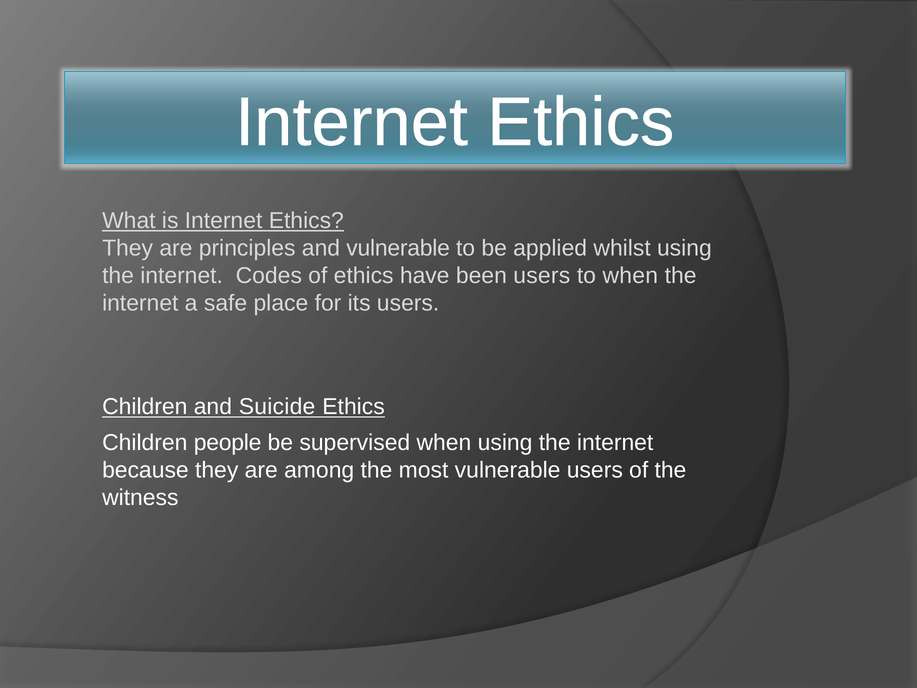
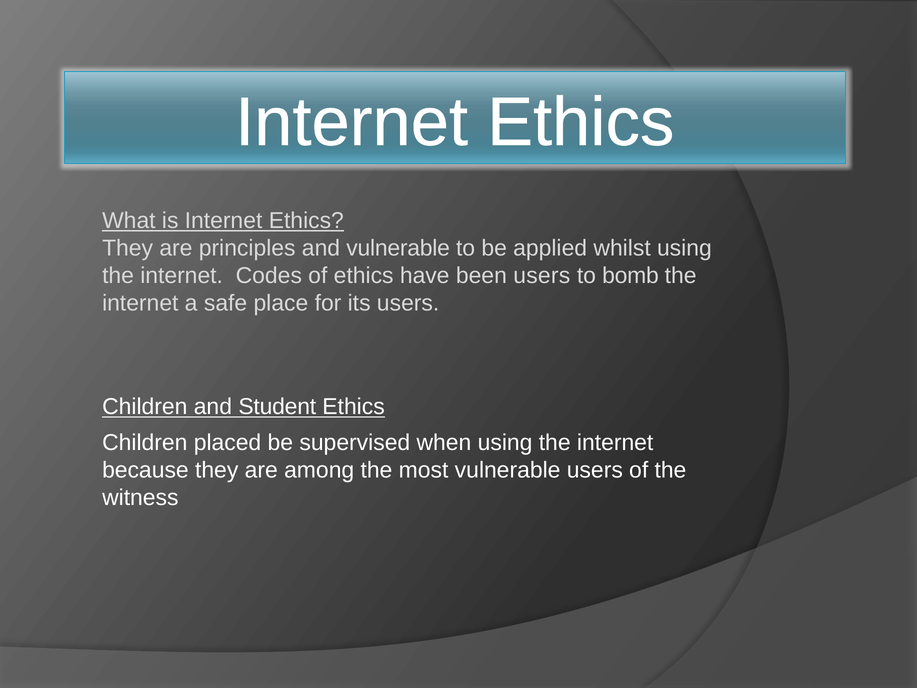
to when: when -> bomb (631, 275)
Suicide: Suicide -> Student (277, 407)
people: people -> placed (228, 443)
